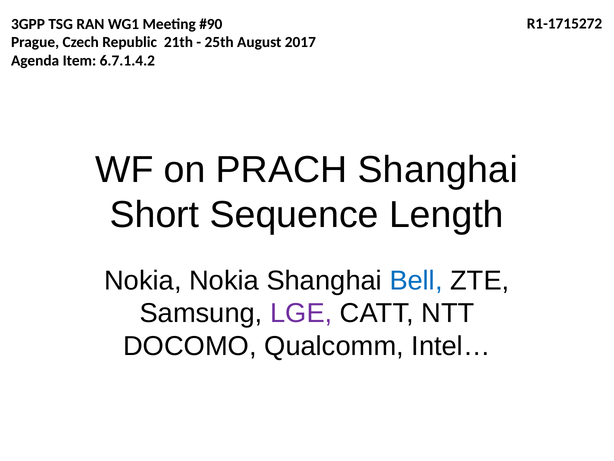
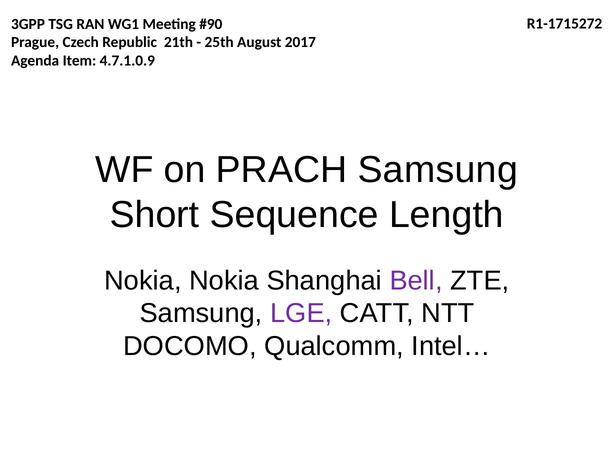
6.7.1.4.2: 6.7.1.4.2 -> 4.7.1.0.9 (127, 61)
PRACH Shanghai: Shanghai -> Samsung (438, 169)
Bell colour: blue -> purple (416, 280)
